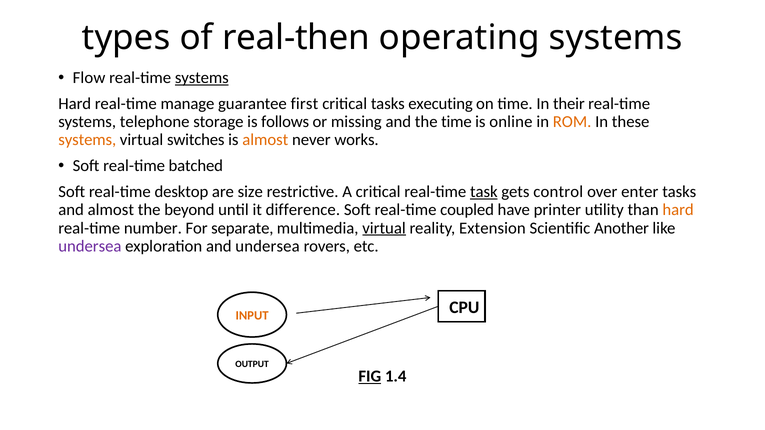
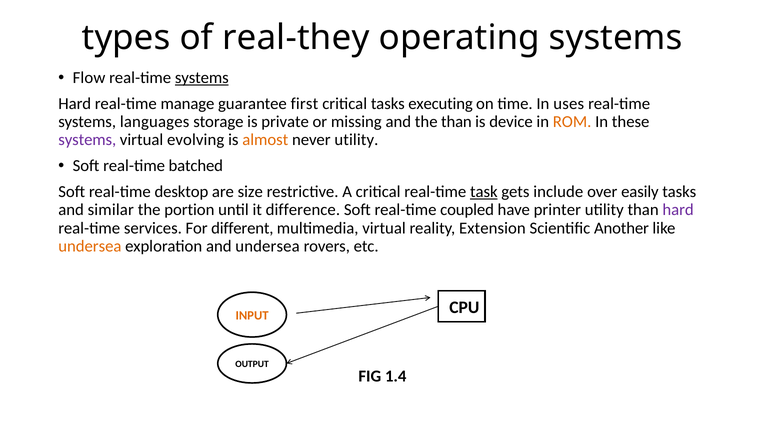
real-then: real-then -> real-they (296, 38)
their: their -> uses (569, 104)
telephone: telephone -> languages (155, 122)
follows: follows -> private (285, 122)
the time: time -> than (456, 122)
online: online -> device (511, 122)
systems colour: orange -> purple (87, 140)
switches: switches -> evolving (196, 140)
never works: works -> utility (356, 140)
control: control -> include (558, 192)
enter: enter -> easily (640, 192)
and almost: almost -> similar (111, 210)
beyond: beyond -> portion (189, 210)
hard colour: orange -> purple (678, 210)
number: number -> services (153, 228)
separate: separate -> different (242, 228)
virtual underline: present -> none (384, 228)
undersea colour: purple -> orange (90, 246)
FIG underline: present -> none (370, 376)
